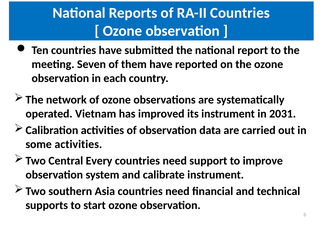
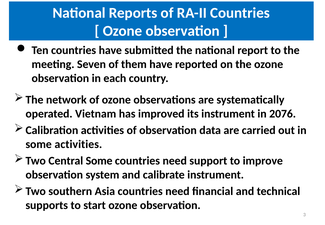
2031: 2031 -> 2076 (283, 114)
Central Every: Every -> Some (99, 161)
